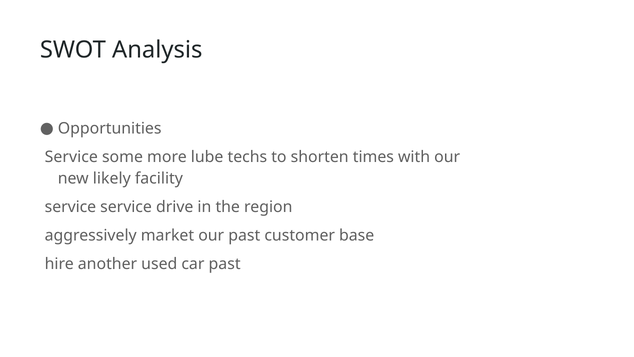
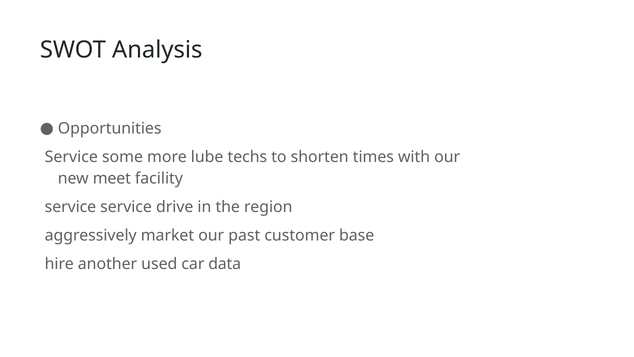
likely: likely -> meet (112, 179)
car past: past -> data (225, 264)
